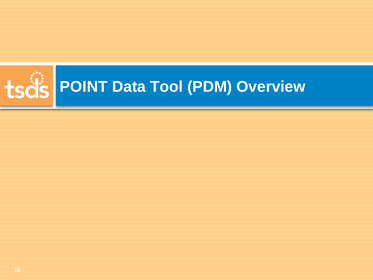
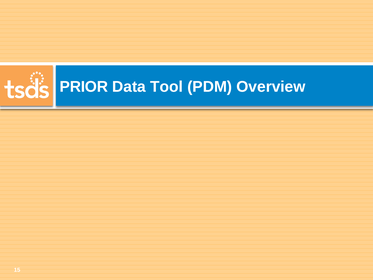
POINT: POINT -> PRIOR (84, 87)
